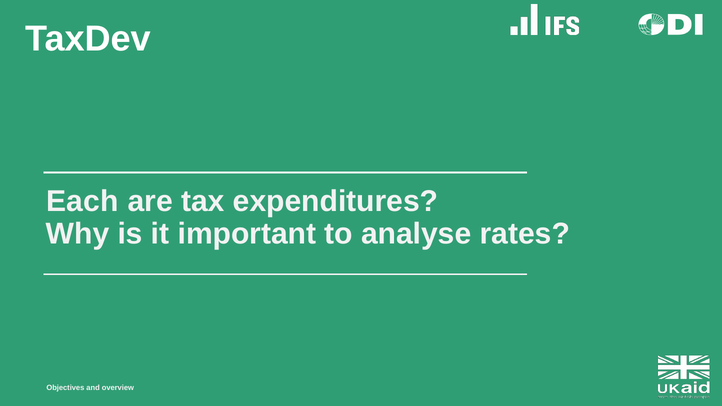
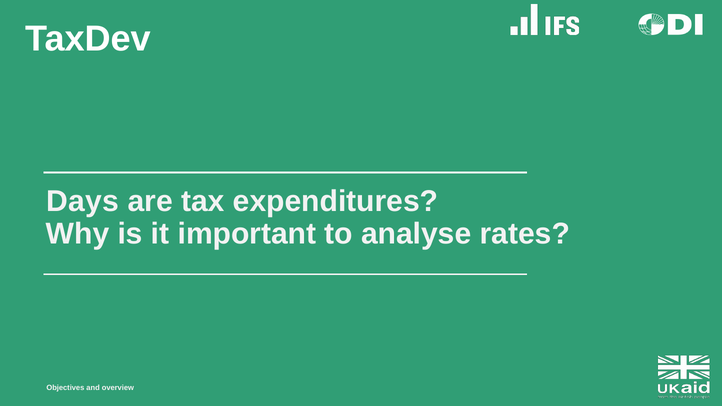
Each: Each -> Days (82, 202)
